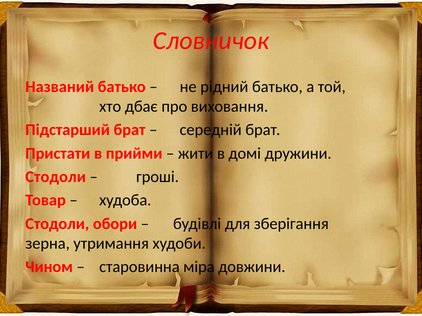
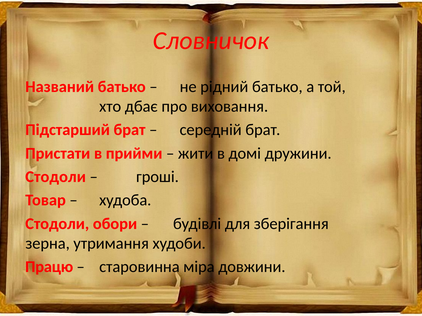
Чином: Чином -> Працю (49, 267)
